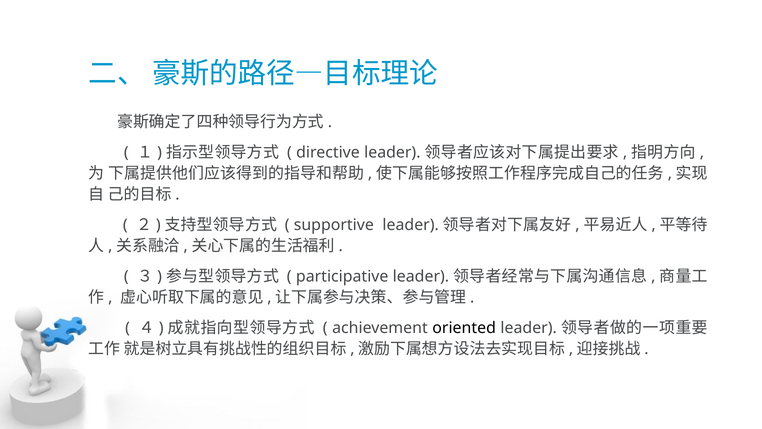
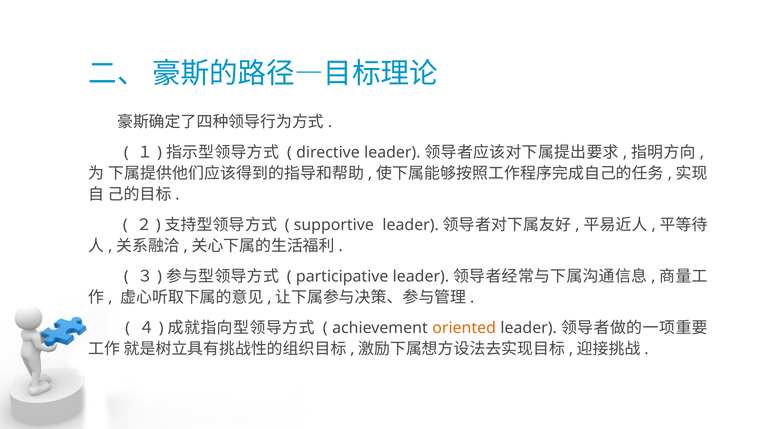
oriented colour: black -> orange (464, 328)
